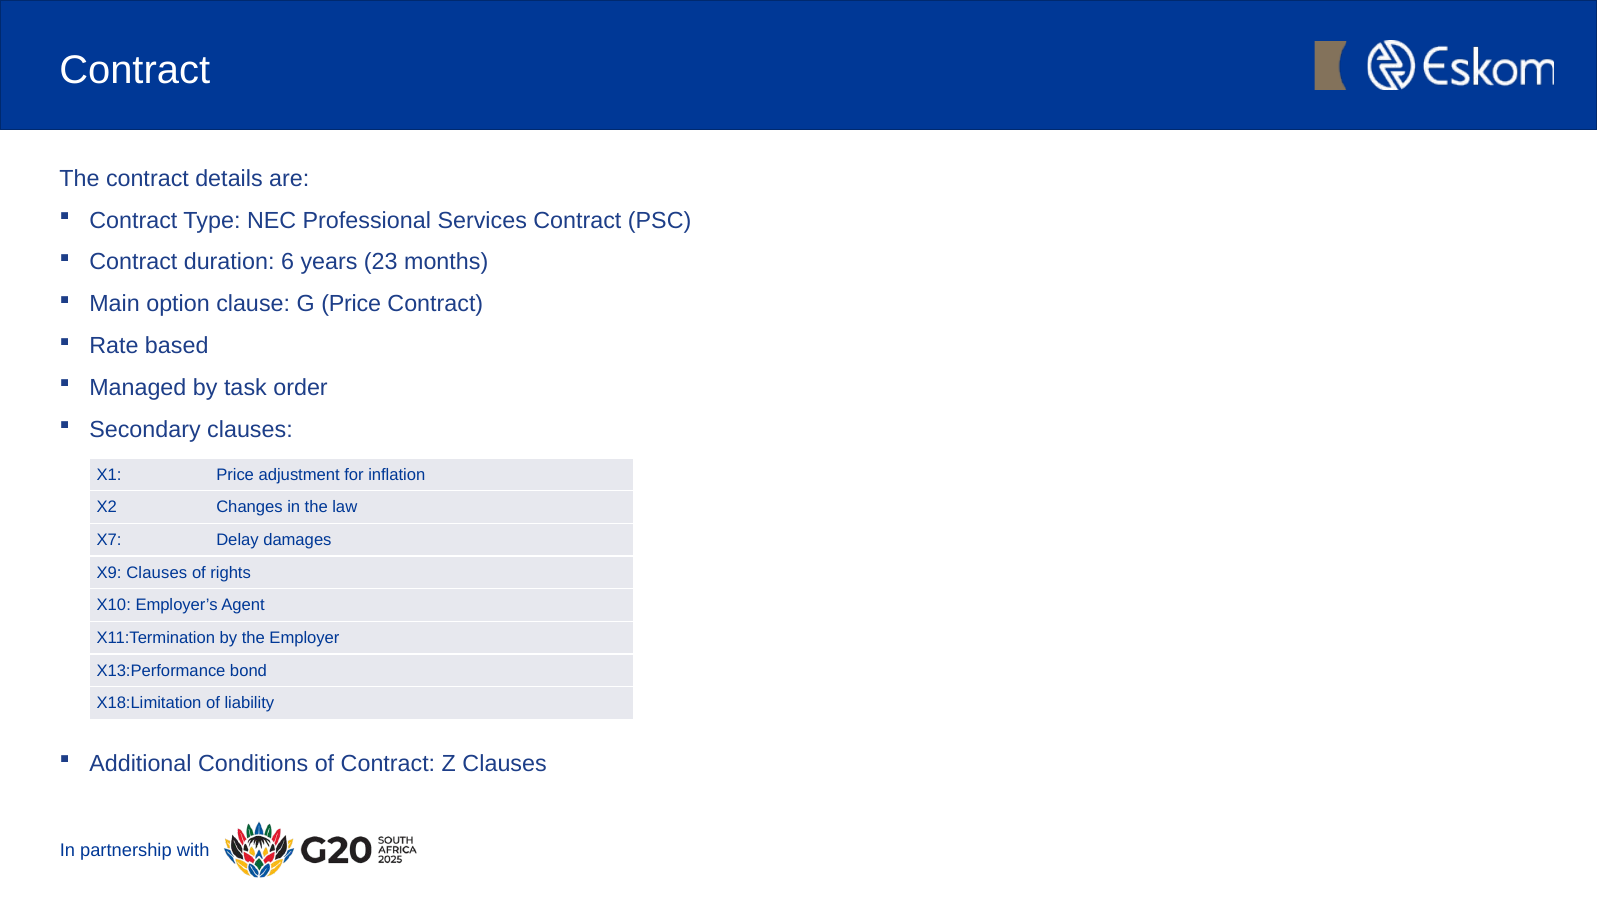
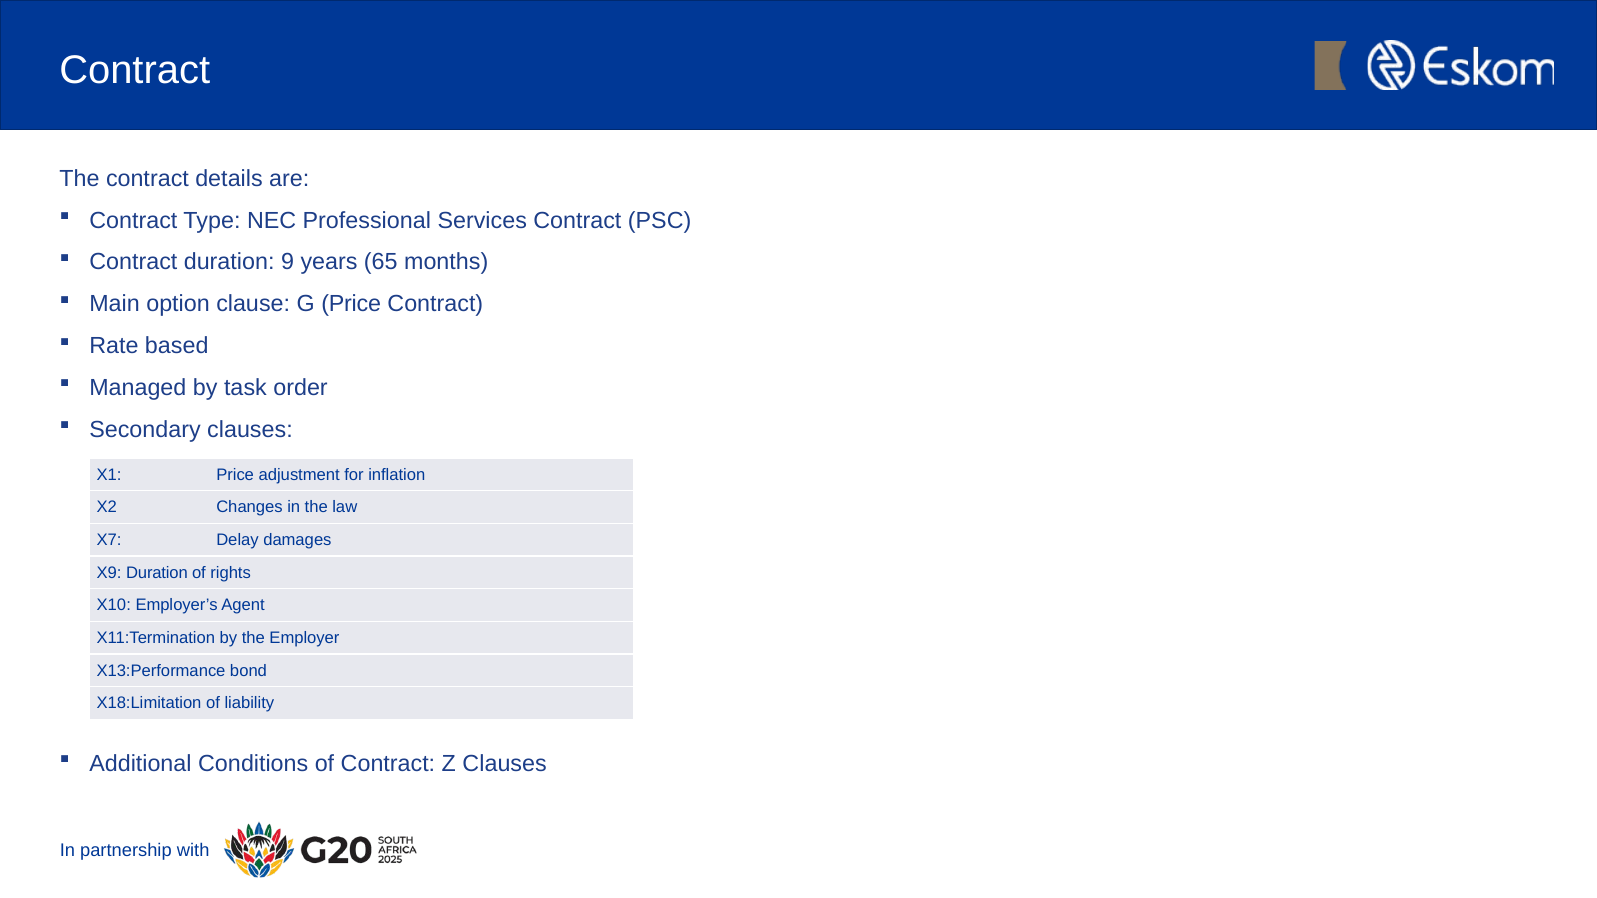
6: 6 -> 9 (287, 262)
23: 23 -> 65 (381, 262)
X9 Clauses: Clauses -> Duration (157, 573)
